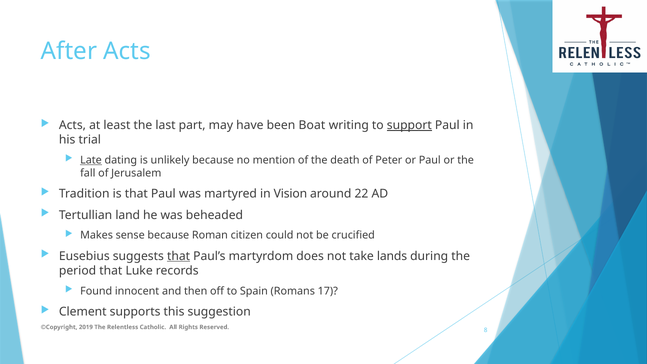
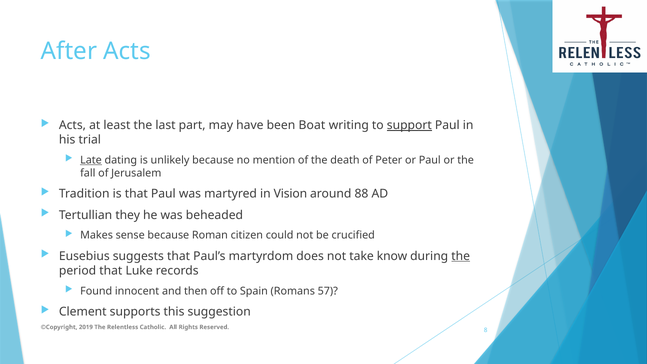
22: 22 -> 88 (361, 194)
land: land -> they (128, 215)
that underline: present -> none (179, 256)
lands: lands -> know (392, 256)
the underline: none -> present (461, 256)
17: 17 -> 57 (328, 291)
